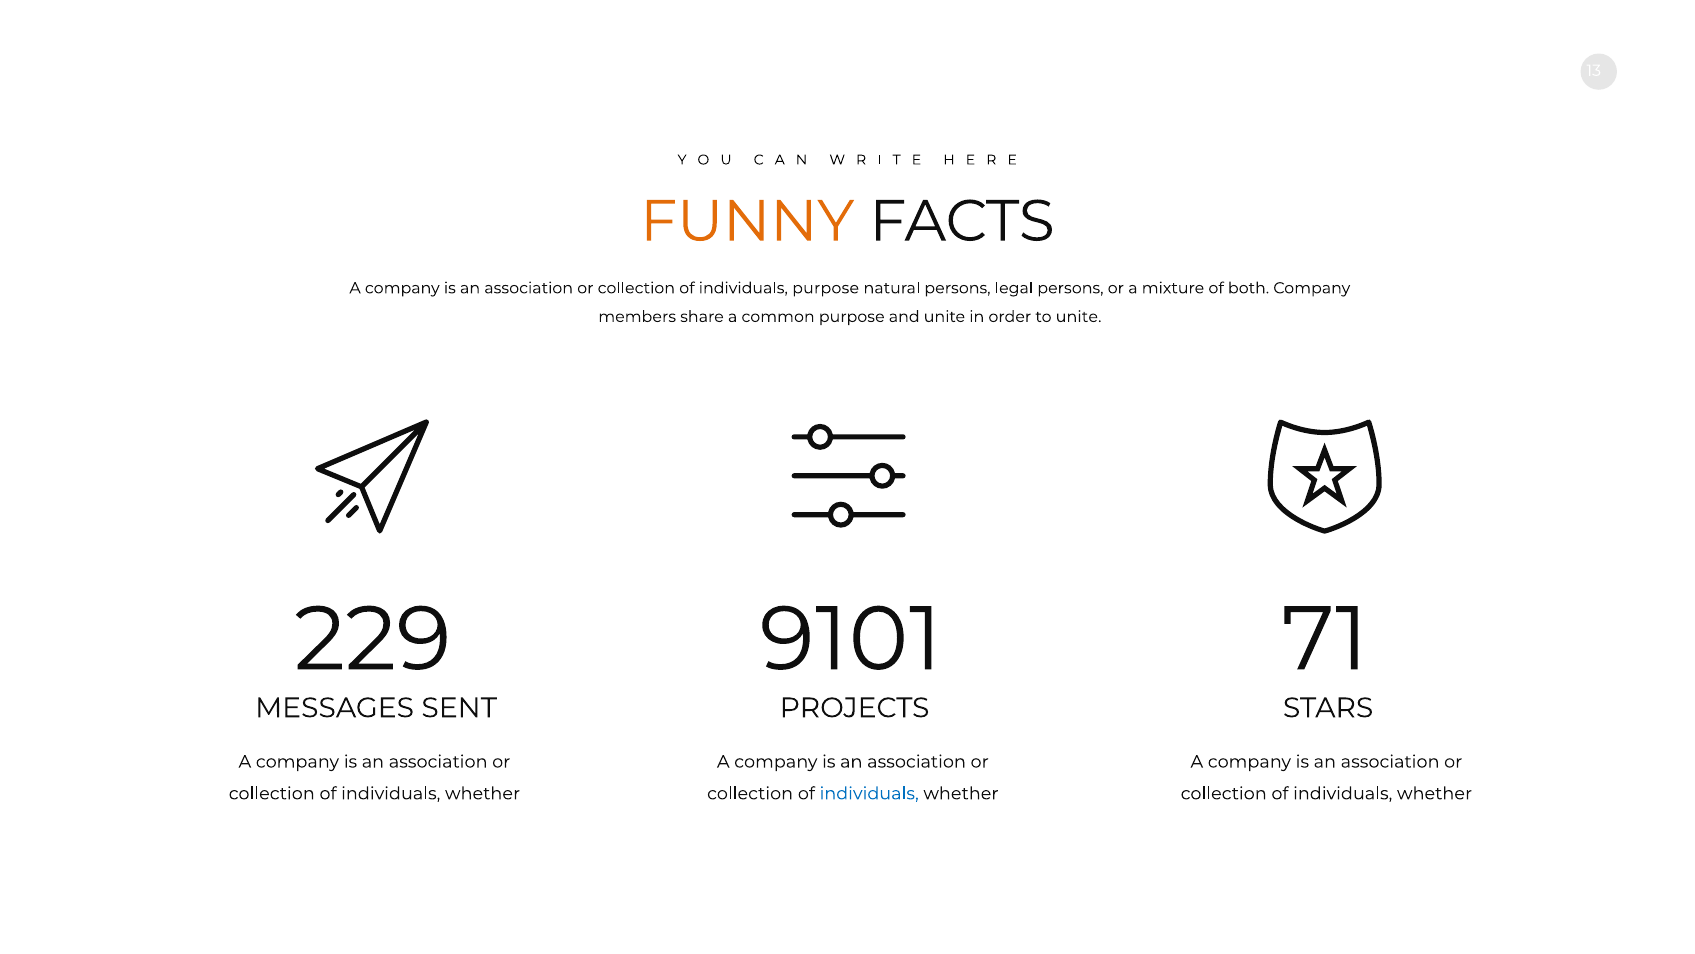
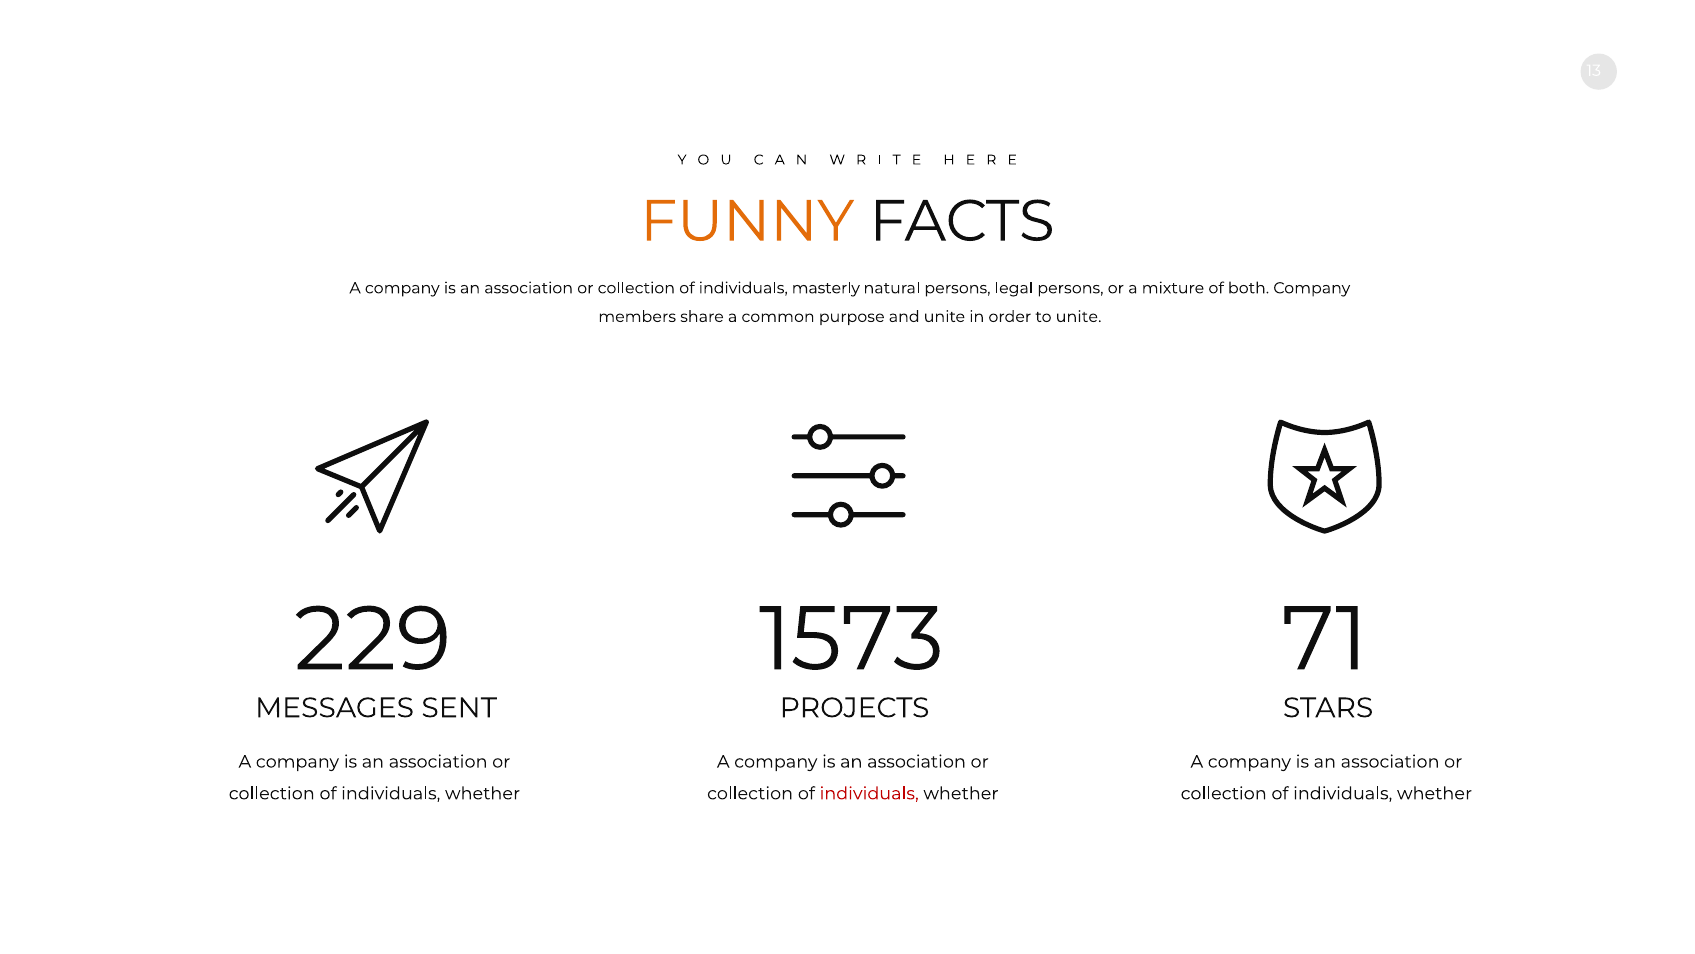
individuals purpose: purpose -> masterly (826, 288)
9101: 9101 -> 1573 (851, 639)
individuals colour: blue -> red (869, 793)
